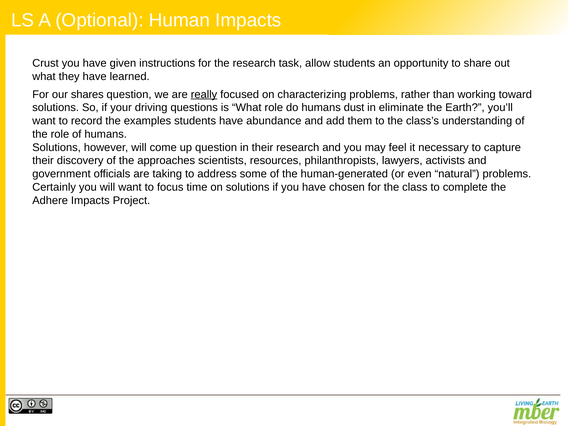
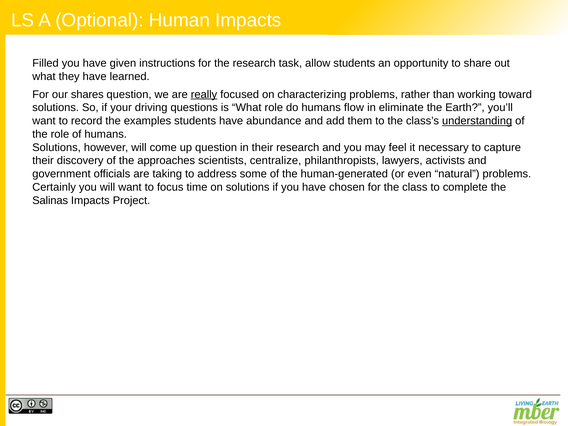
Crust: Crust -> Filled (45, 63)
dust: dust -> flow (354, 108)
understanding underline: none -> present (477, 121)
resources: resources -> centralize (276, 161)
Adhere: Adhere -> Salinas (50, 200)
